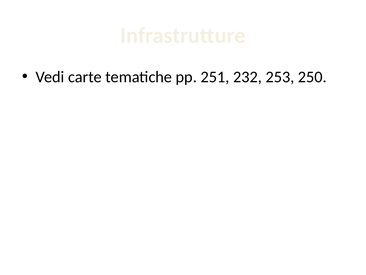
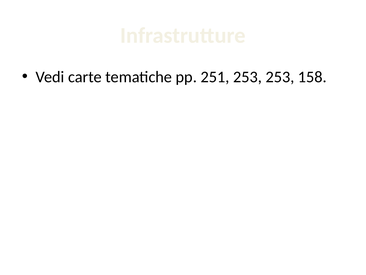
251 232: 232 -> 253 (247, 77)
250: 250 -> 158 (312, 77)
